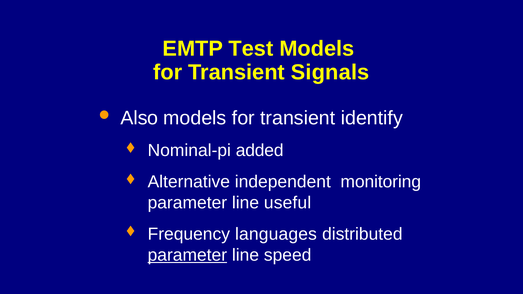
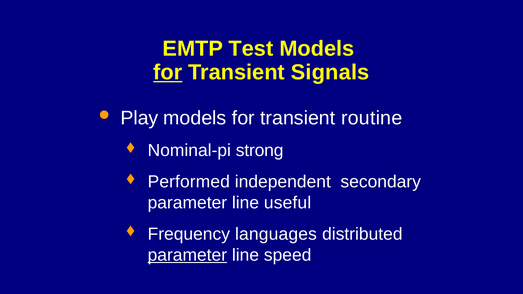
for underline: none -> present (168, 72)
Also: Also -> Play (139, 118)
identify: identify -> routine (372, 118)
added: added -> strong (260, 151)
Alternative: Alternative -> Performed (189, 182)
monitoring: monitoring -> secondary (381, 182)
